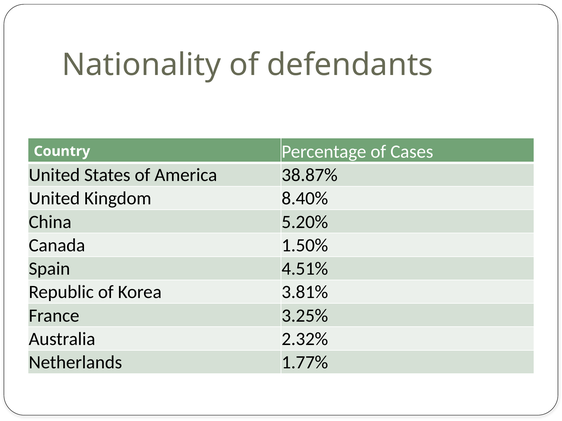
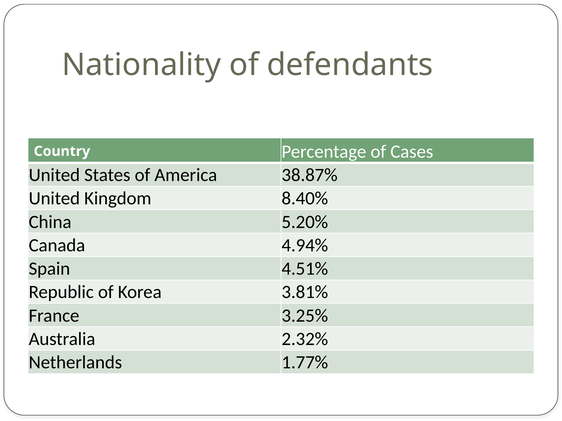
1.50%: 1.50% -> 4.94% (305, 246)
